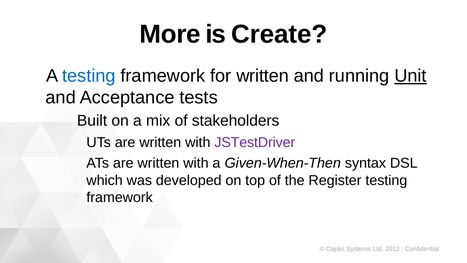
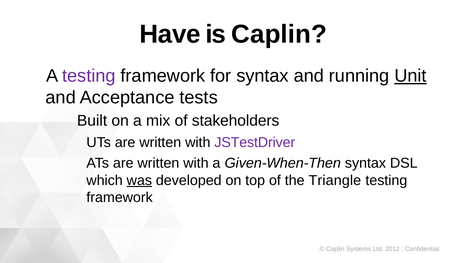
More: More -> Have (170, 34)
is Create: Create -> Caplin (279, 34)
testing colour: blue -> purple (89, 76)
for written: written -> syntax (263, 76)
was underline: none -> present (139, 180)
Register: Register -> Triangle (335, 180)
